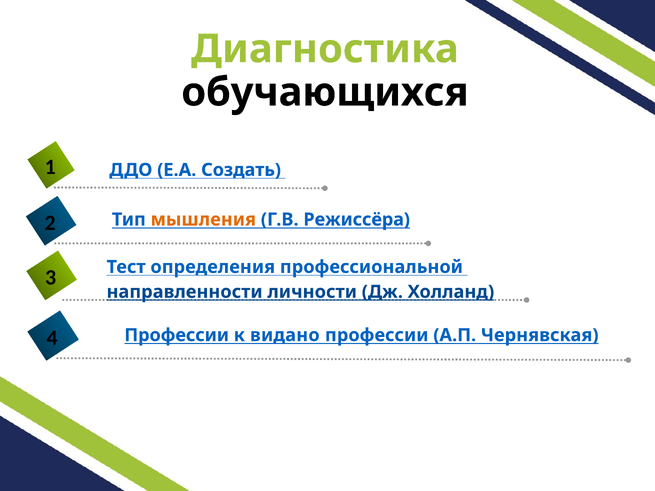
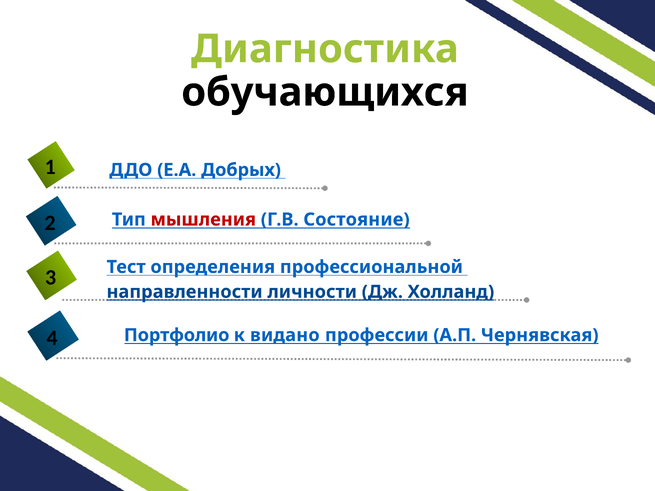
Создать: Создать -> Добрых (241, 170)
мышления colour: orange -> red (203, 220)
Режиссёра: Режиссёра -> Состояние (357, 220)
Профессии: Профессии -> Портфолио (177, 335)
